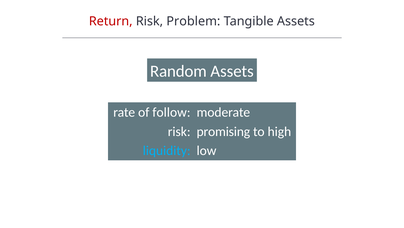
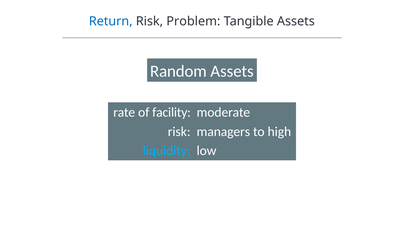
Return colour: red -> blue (111, 21)
follow: follow -> facility (172, 112)
promising: promising -> managers (223, 131)
